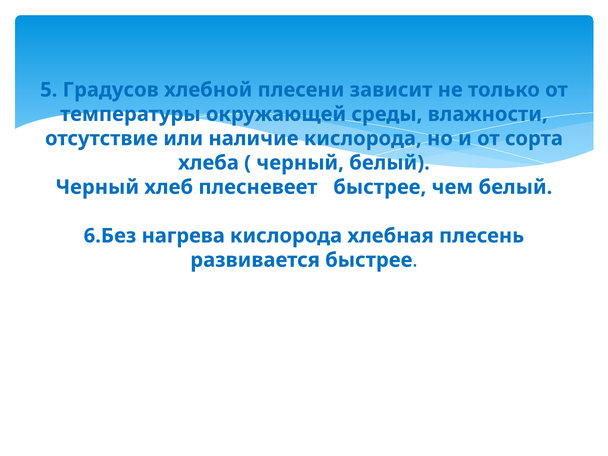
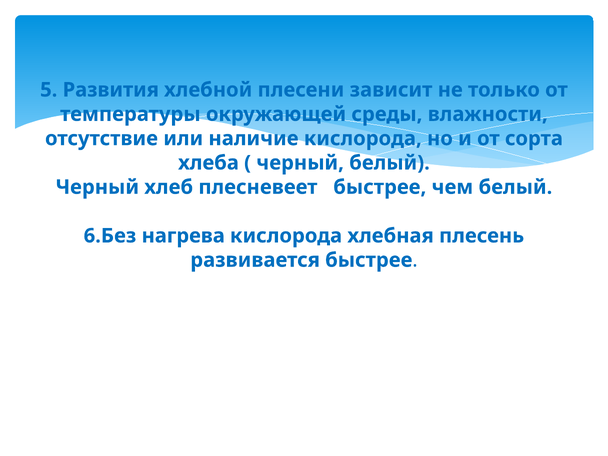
Градусов: Градусов -> Развития (111, 90)
